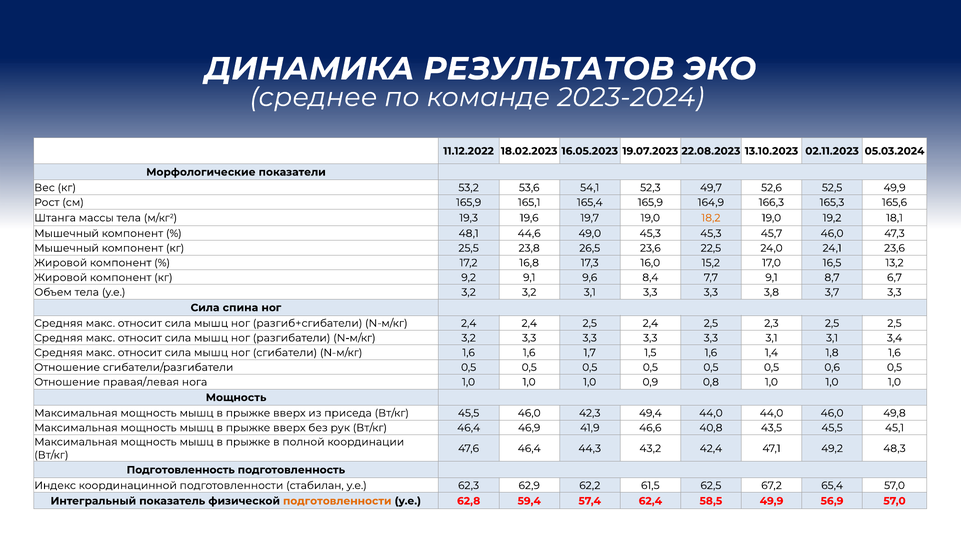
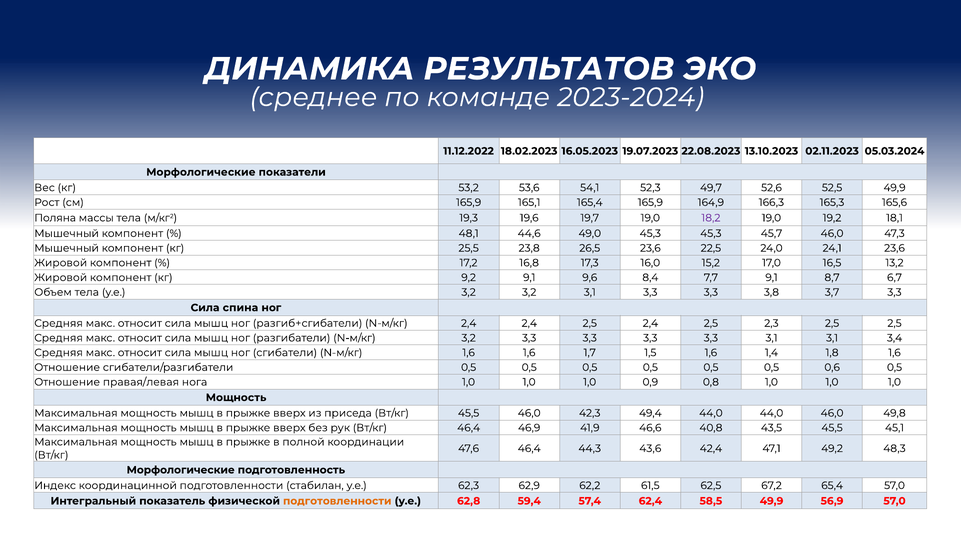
Штанга: Штанга -> Поляна (55, 218)
18,2 colour: orange -> purple (711, 218)
43,2: 43,2 -> 43,6 (650, 449)
Подготовленность: Подготовленность -> Морфологические (181, 470)
